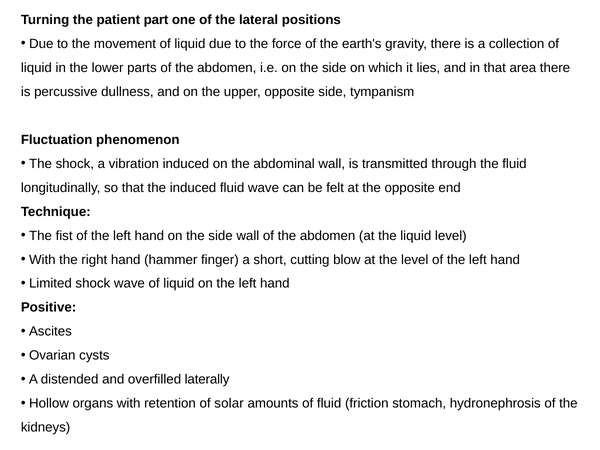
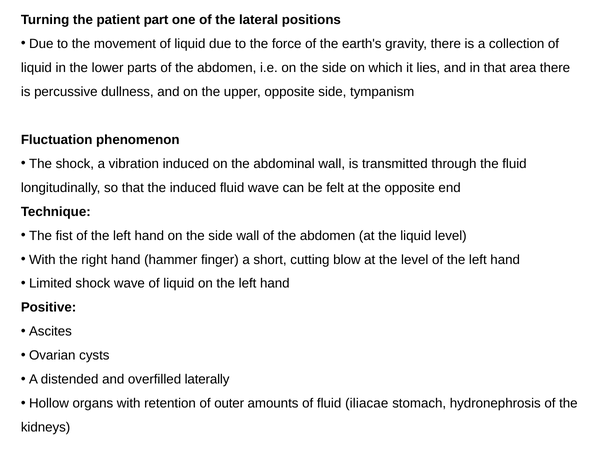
solar: solar -> outer (229, 403)
friction: friction -> iliacae (367, 403)
